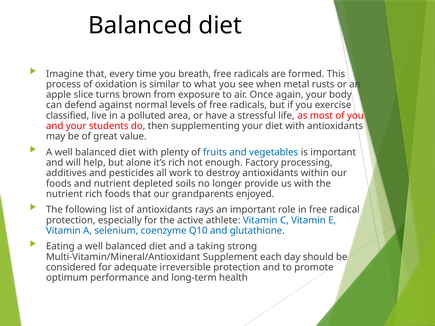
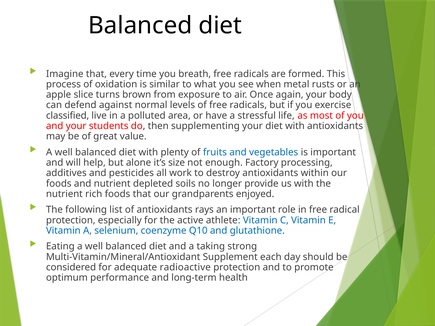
it’s rich: rich -> size (177, 163)
irreversible: irreversible -> radioactive (185, 267)
